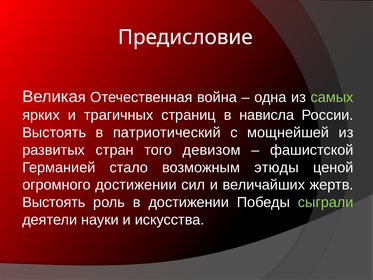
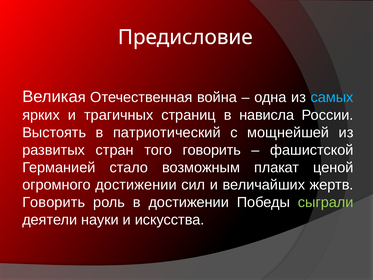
самых colour: light green -> light blue (332, 97)
того девизом: девизом -> говорить (212, 150)
этюды: этюды -> плакат (277, 167)
Выстоять: Выстоять -> Говорить (54, 202)
